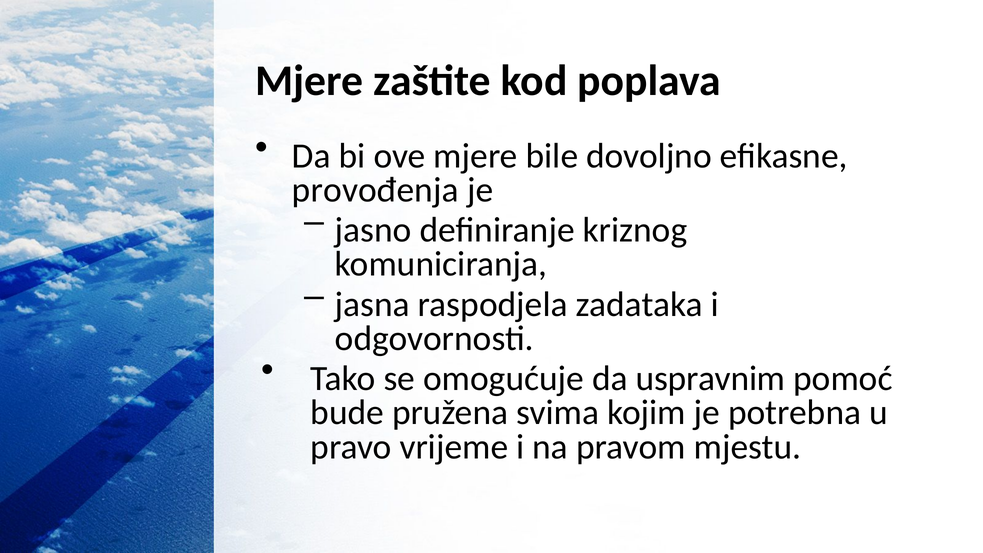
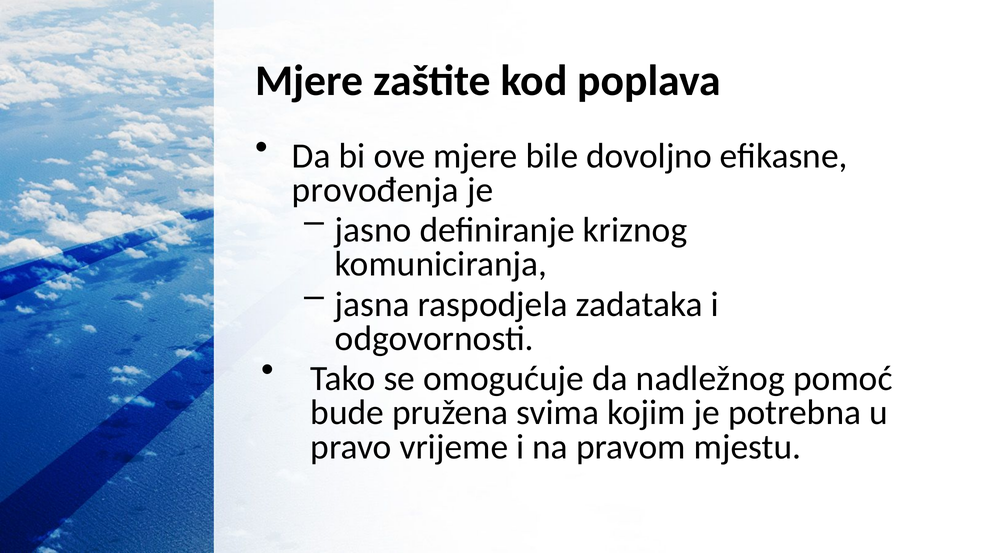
uspravnim: uspravnim -> nadležnog (710, 379)
